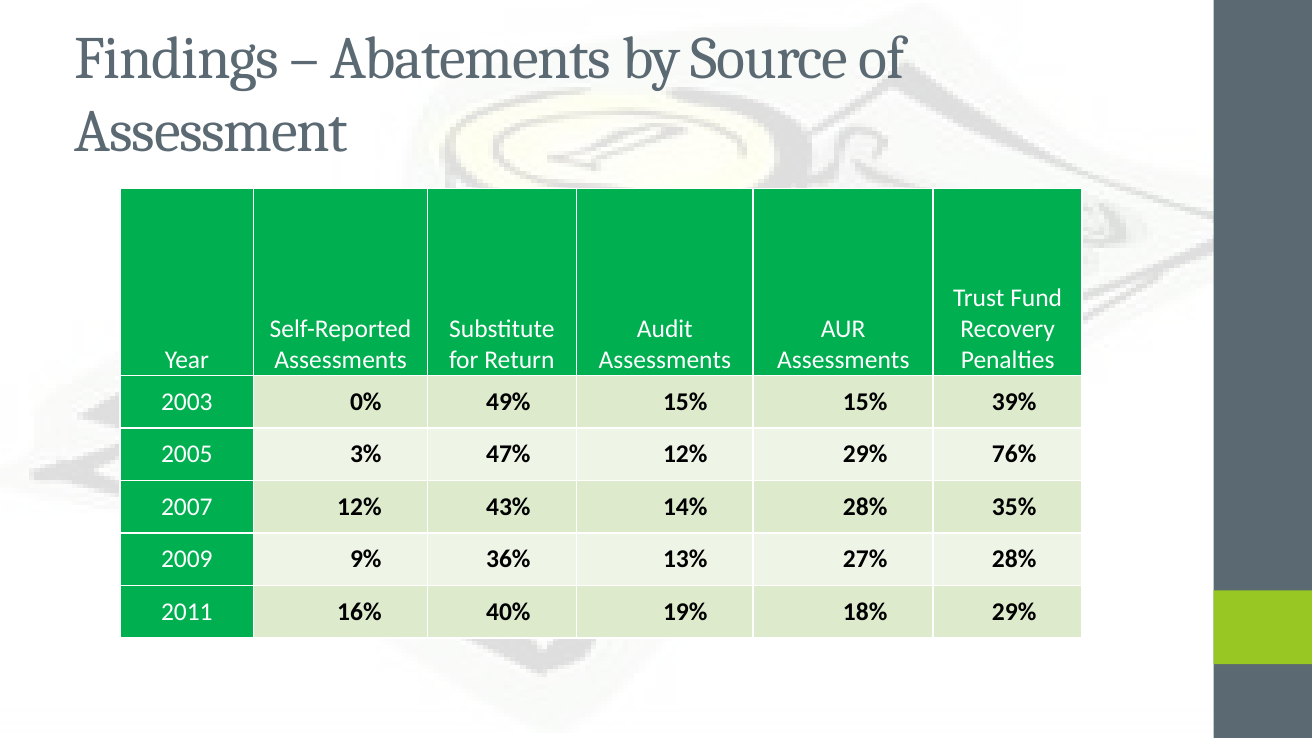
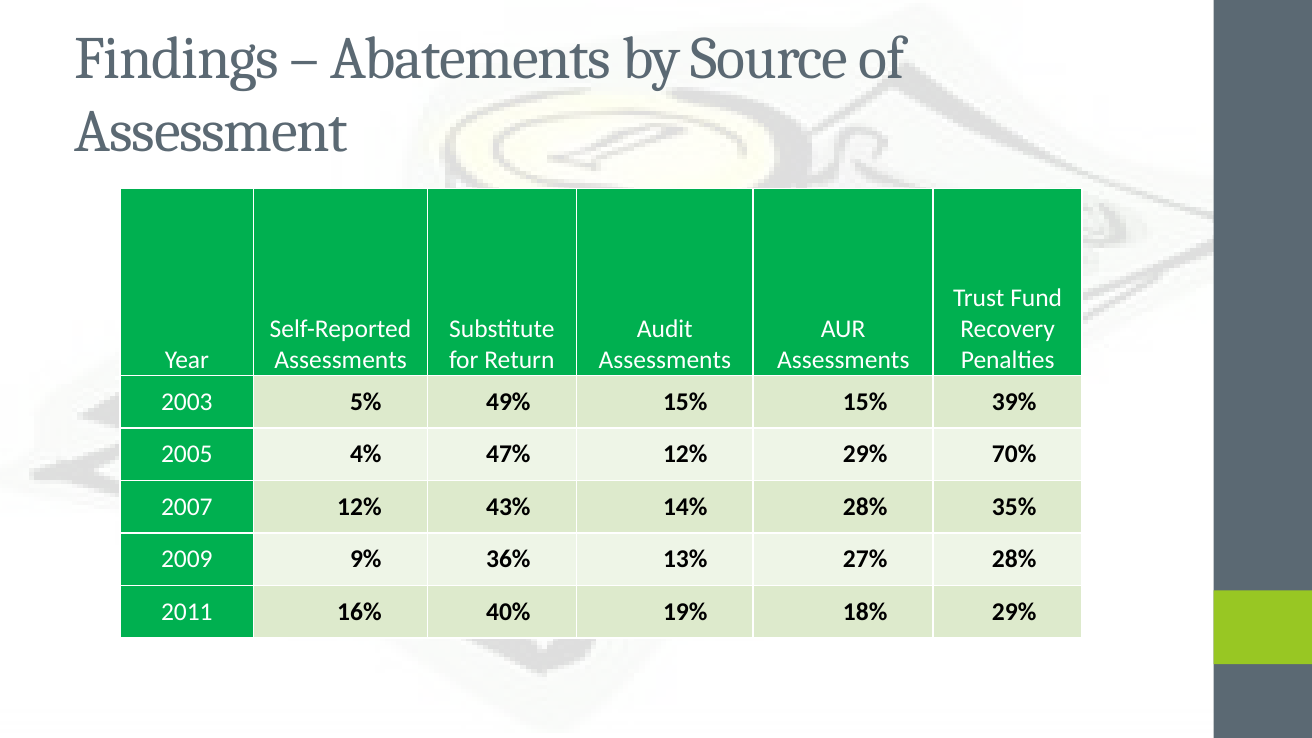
0%: 0% -> 5% (366, 402)
3%: 3% -> 4% (366, 455)
76%: 76% -> 70% (1014, 455)
